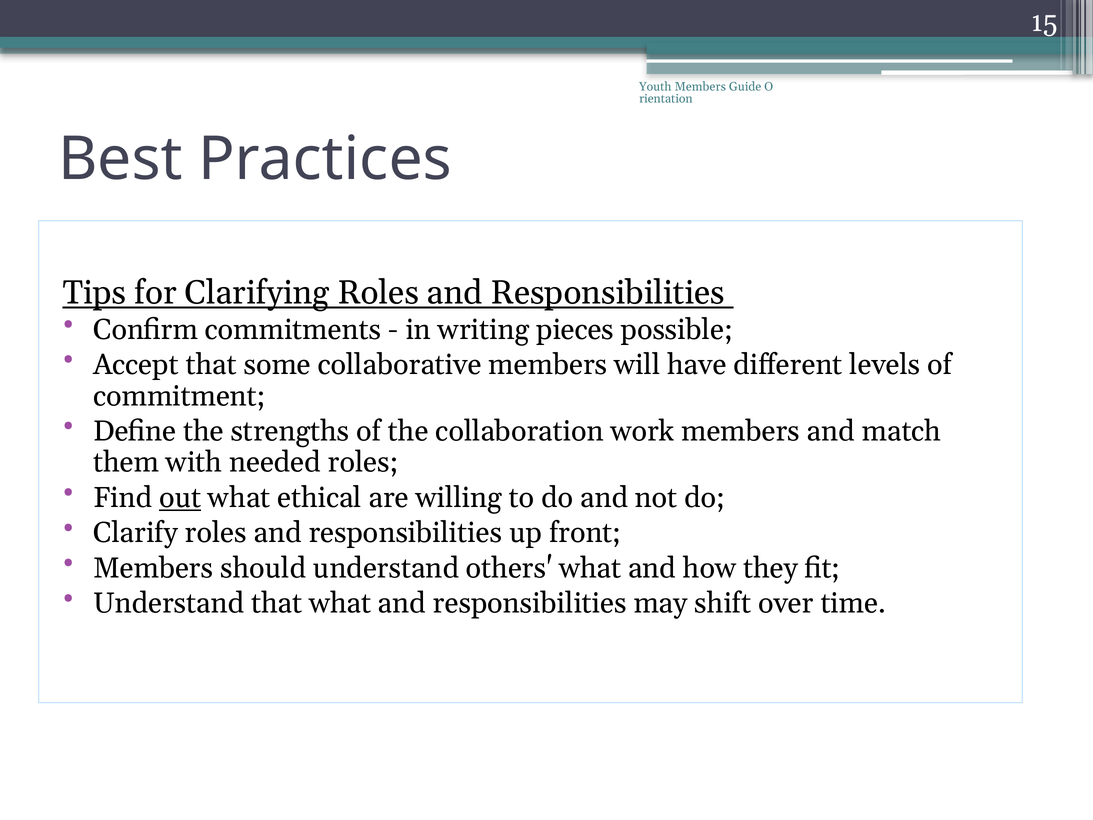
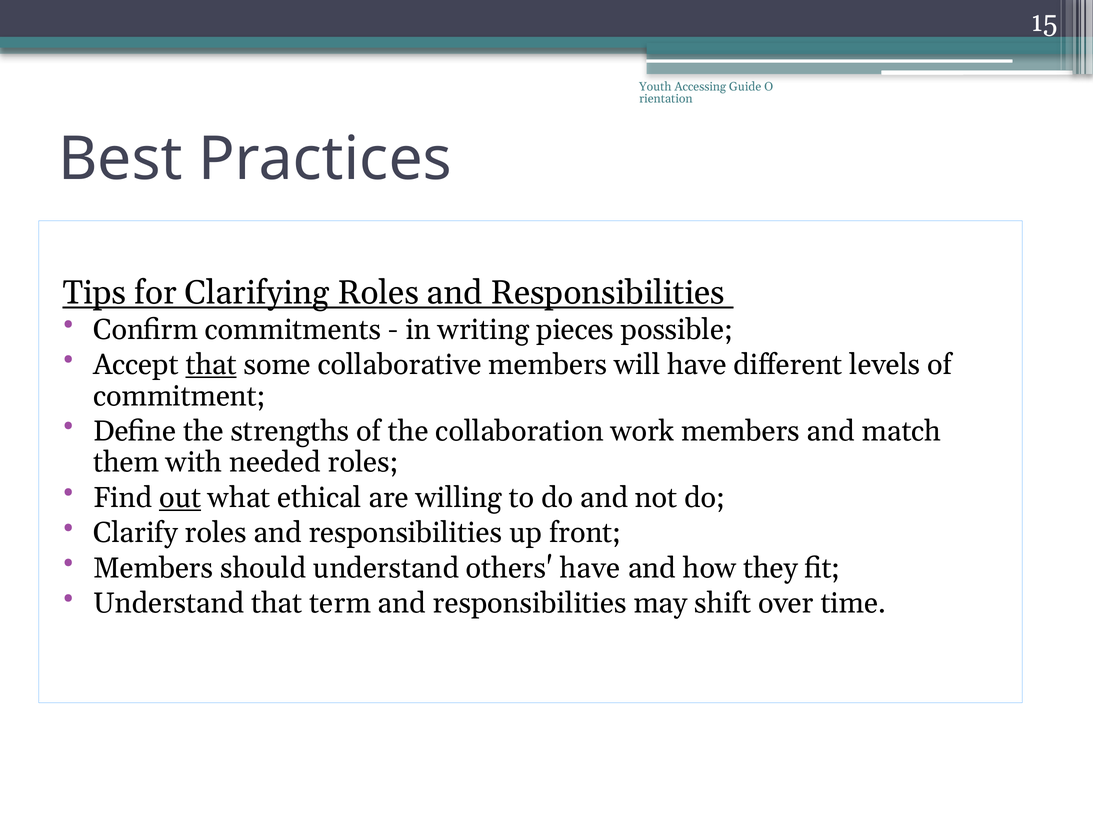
Youth Members: Members -> Accessing (700, 87)
that underline: none -> present (211, 365)
others what: what -> have (590, 568)
that what: what -> term (340, 603)
